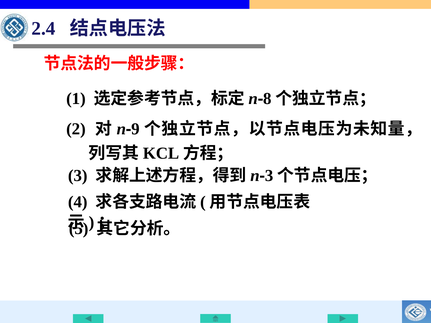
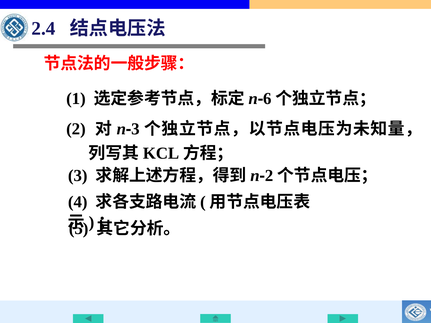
8: 8 -> 6 (267, 99)
9: 9 -> 3 (135, 129)
3: 3 -> 2 (269, 176)
